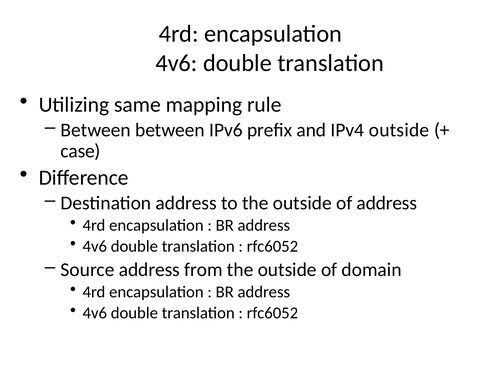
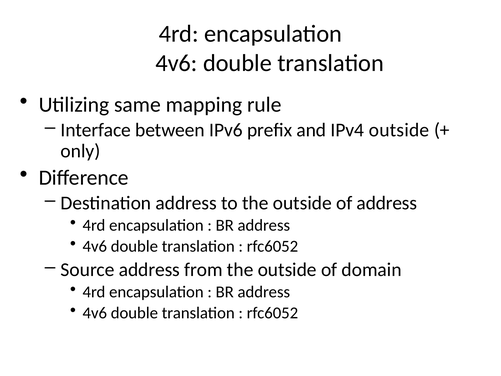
Between: Between -> Interface (96, 130)
case: case -> only (80, 151)
